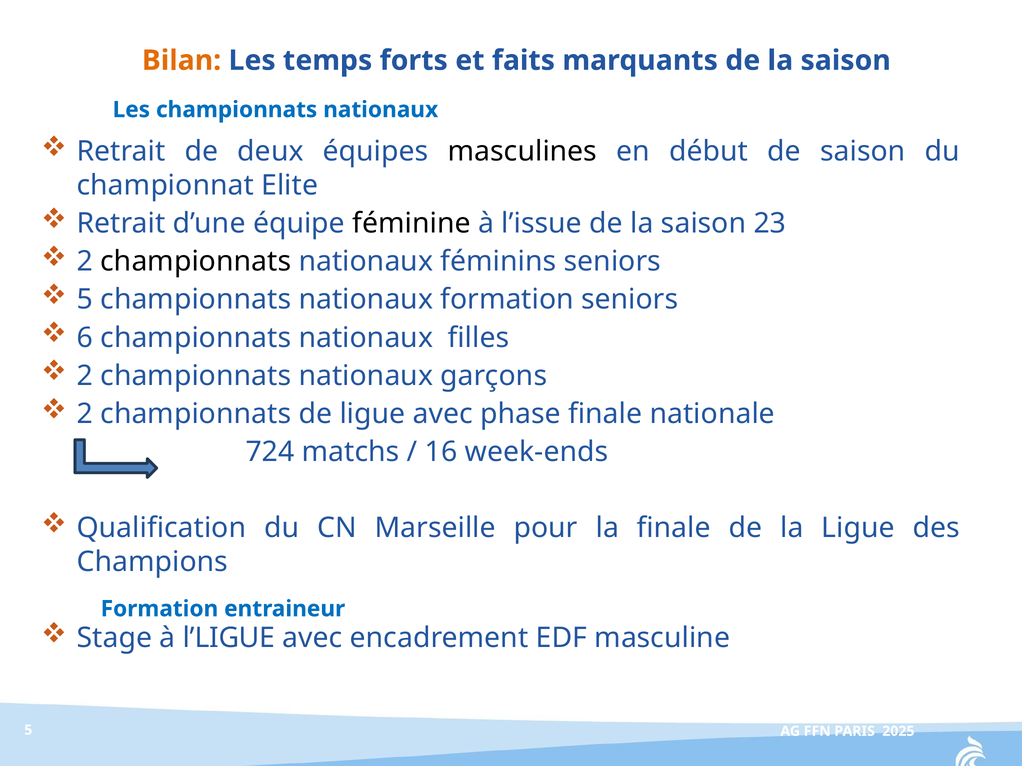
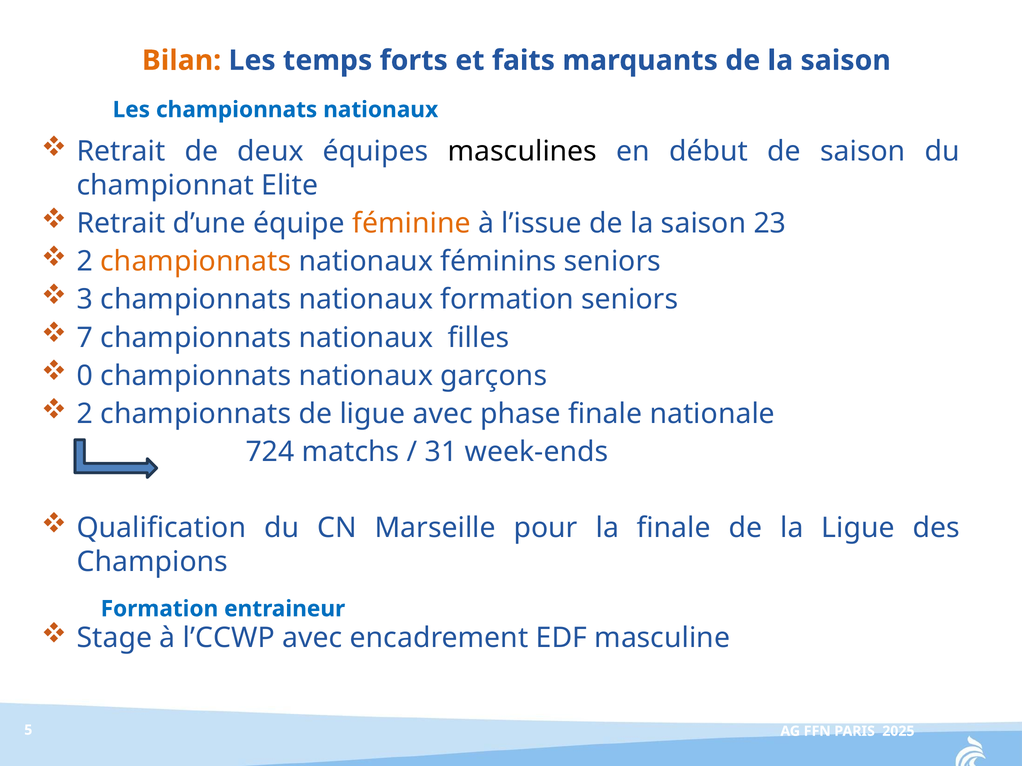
féminine colour: black -> orange (412, 224)
championnats colour: black -> orange (196, 262)
5: 5 -> 3 (85, 300)
6: 6 -> 7 (85, 338)
2: 2 -> 0 (85, 376)
16: 16 -> 31 (441, 452)
l’LIGUE: l’LIGUE -> l’CCWP (229, 638)
